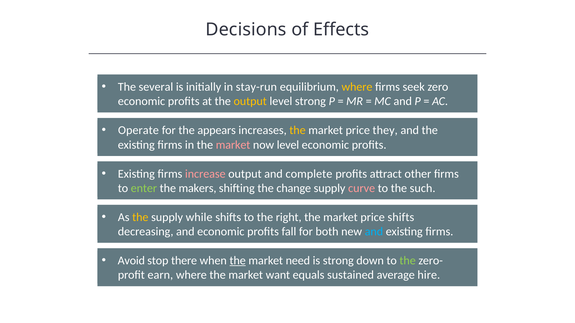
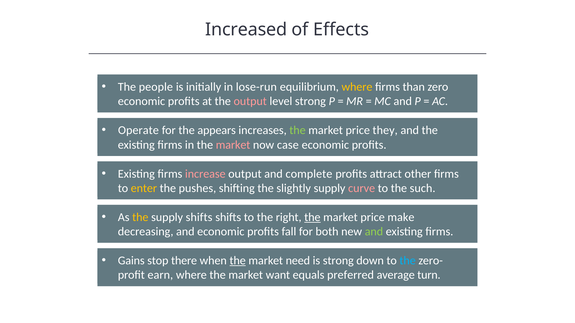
Decisions: Decisions -> Increased (246, 30)
several: several -> people (156, 87)
stay-run: stay-run -> lose-run (256, 87)
seek: seek -> than (414, 87)
output colour: yellow -> pink (250, 101)
the colour: yellow -> light green (298, 131)
now level: level -> case (288, 145)
enter colour: light green -> yellow (144, 188)
makers: makers -> pushes (197, 188)
change: change -> slightly (294, 188)
supply while: while -> shifts (199, 218)
the underline: none -> present (312, 218)
price shifts: shifts -> make (401, 218)
and colour: light blue -> light green (374, 232)
Avoid: Avoid -> Gains (131, 261)
the colour: light green -> light blue (408, 261)
sustained: sustained -> preferred (351, 275)
hire: hire -> turn (429, 275)
